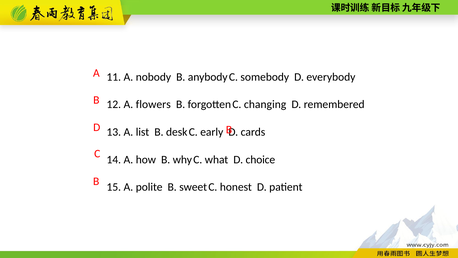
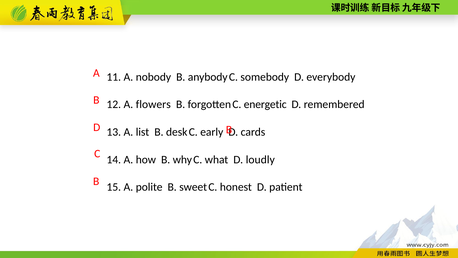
changing: changing -> energetic (265, 104)
choice: choice -> loudly (260, 159)
